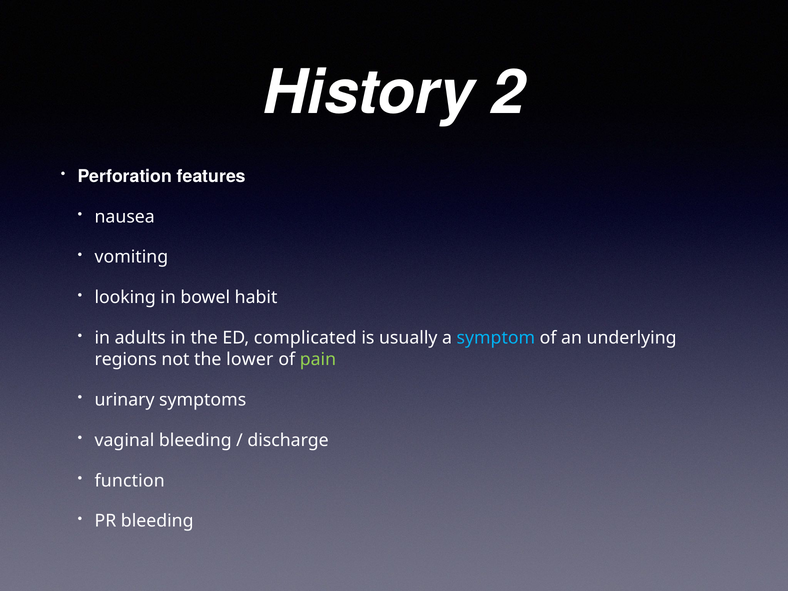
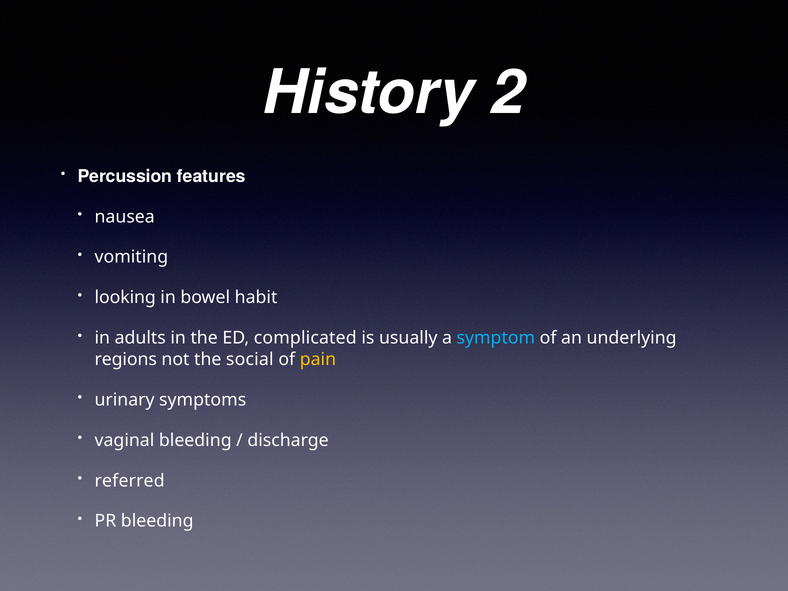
Perforation: Perforation -> Percussion (125, 176)
lower: lower -> social (250, 359)
pain colour: light green -> yellow (318, 359)
function: function -> referred (130, 481)
